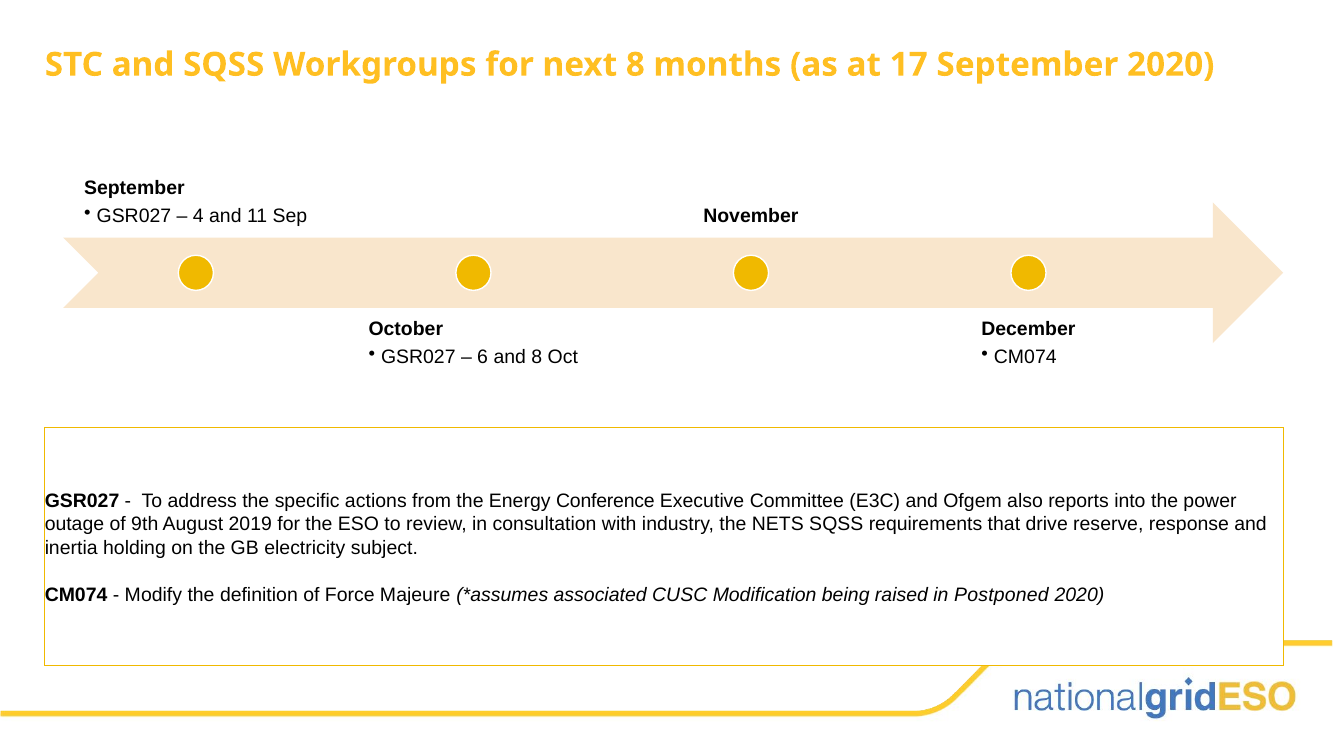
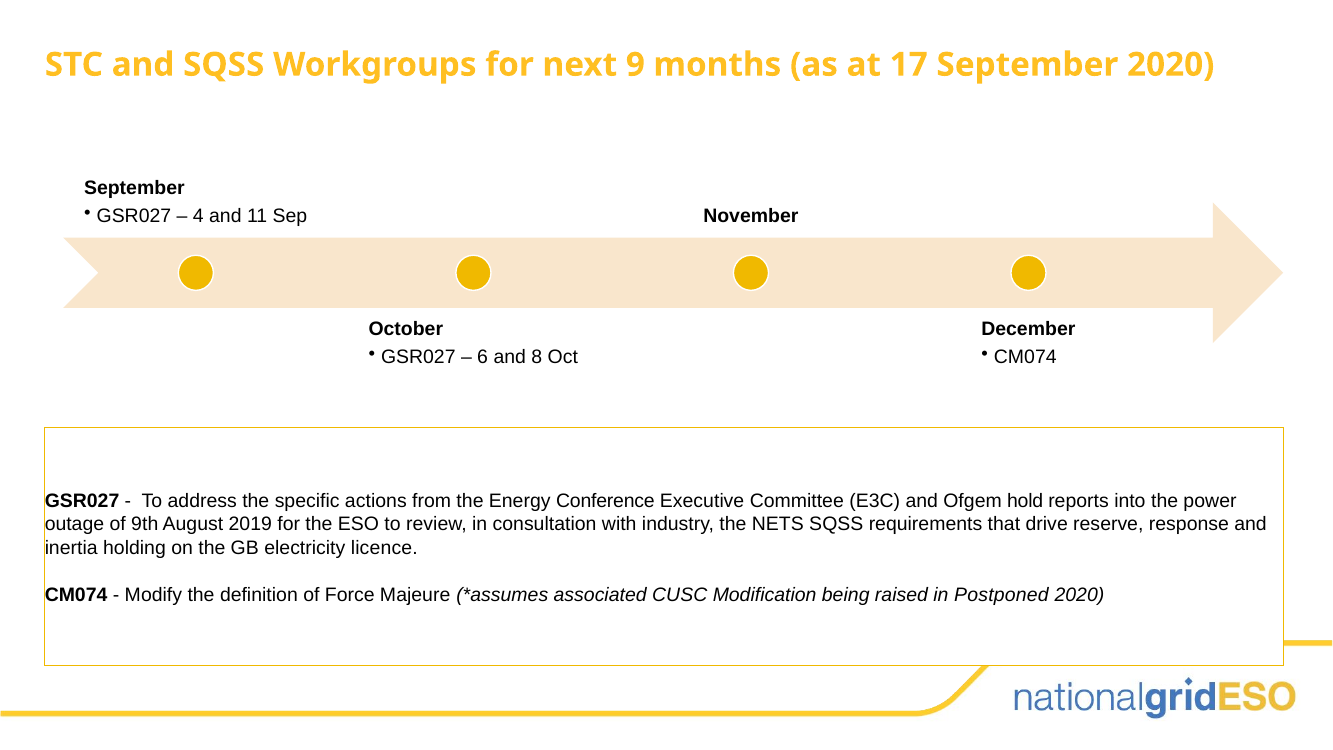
next 8: 8 -> 9 (635, 65)
also: also -> hold (1025, 501)
subject: subject -> licence (384, 548)
